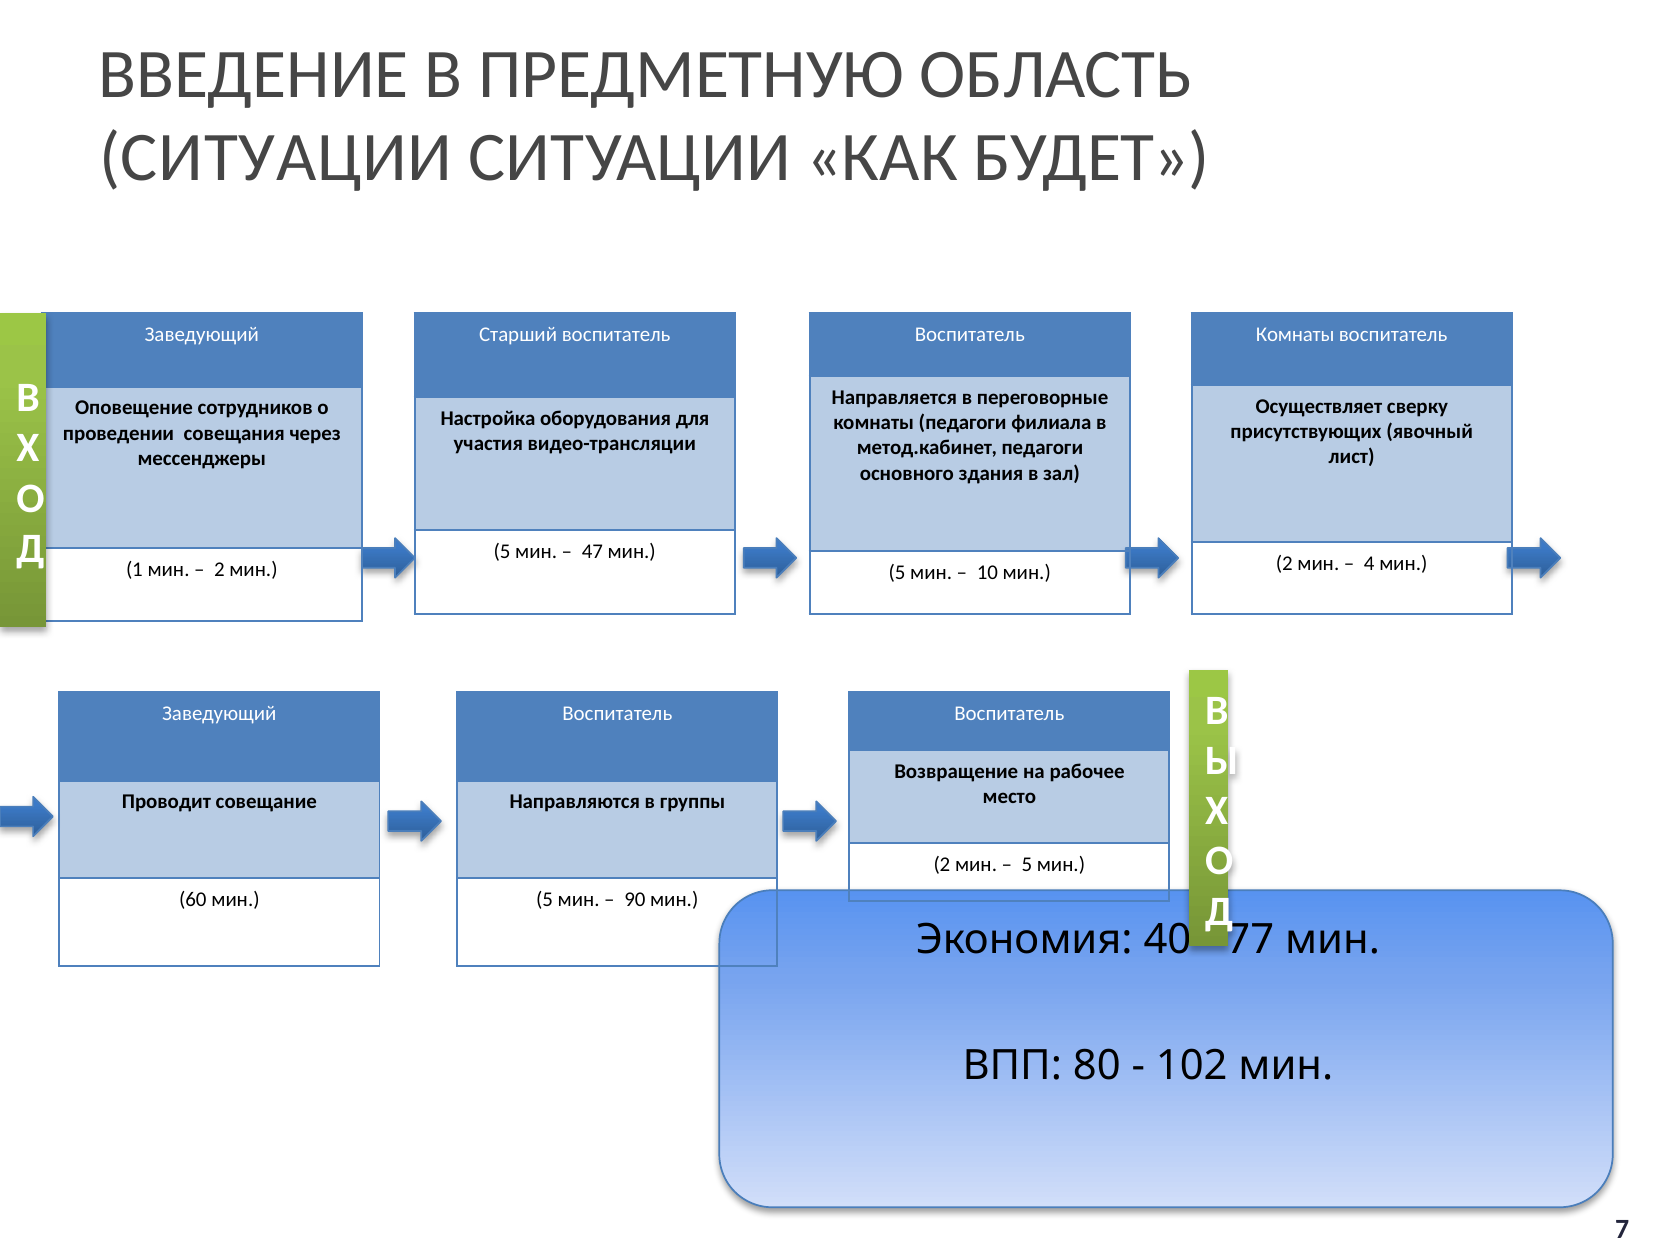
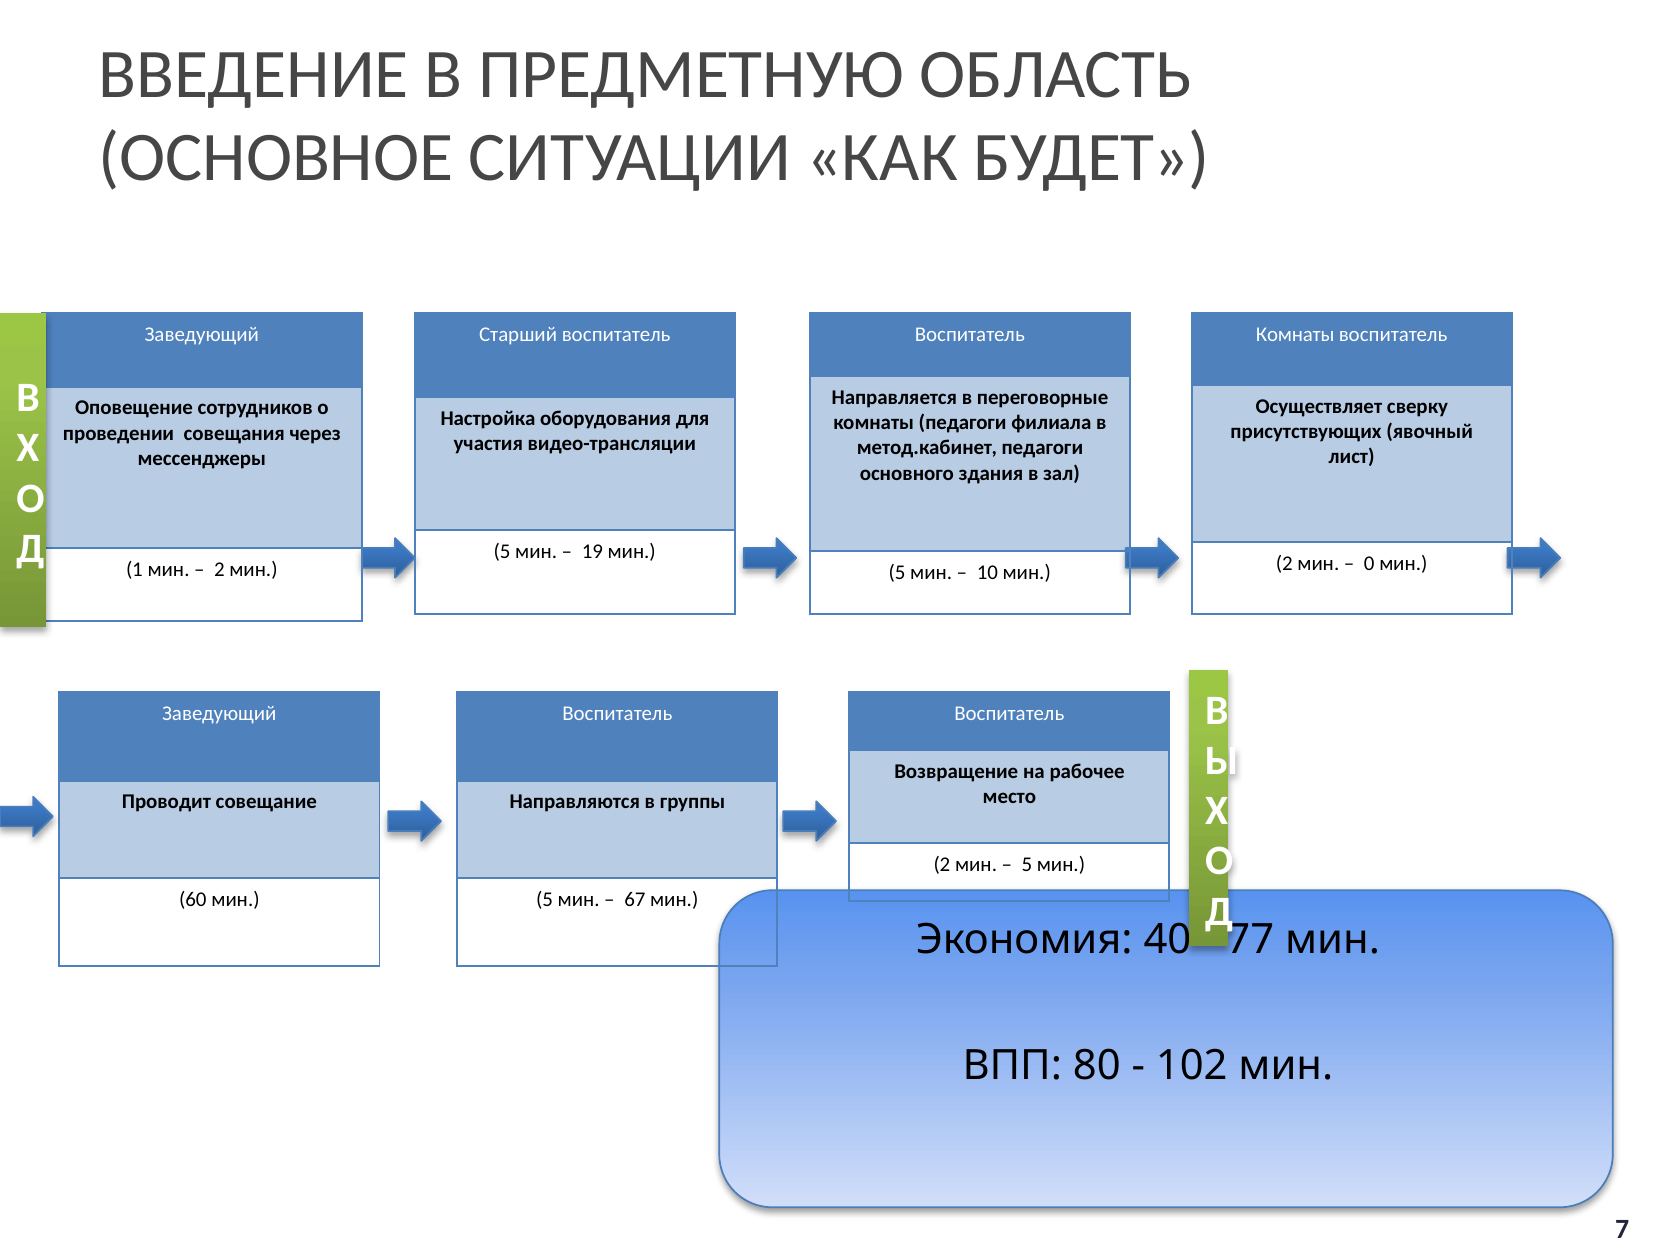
СИТУАЦИИ: СИТУАЦИИ -> ОСНОВНОЕ (276, 158)
47: 47 -> 19 (592, 552)
4: 4 -> 0 (1369, 564)
90: 90 -> 67 (635, 899)
